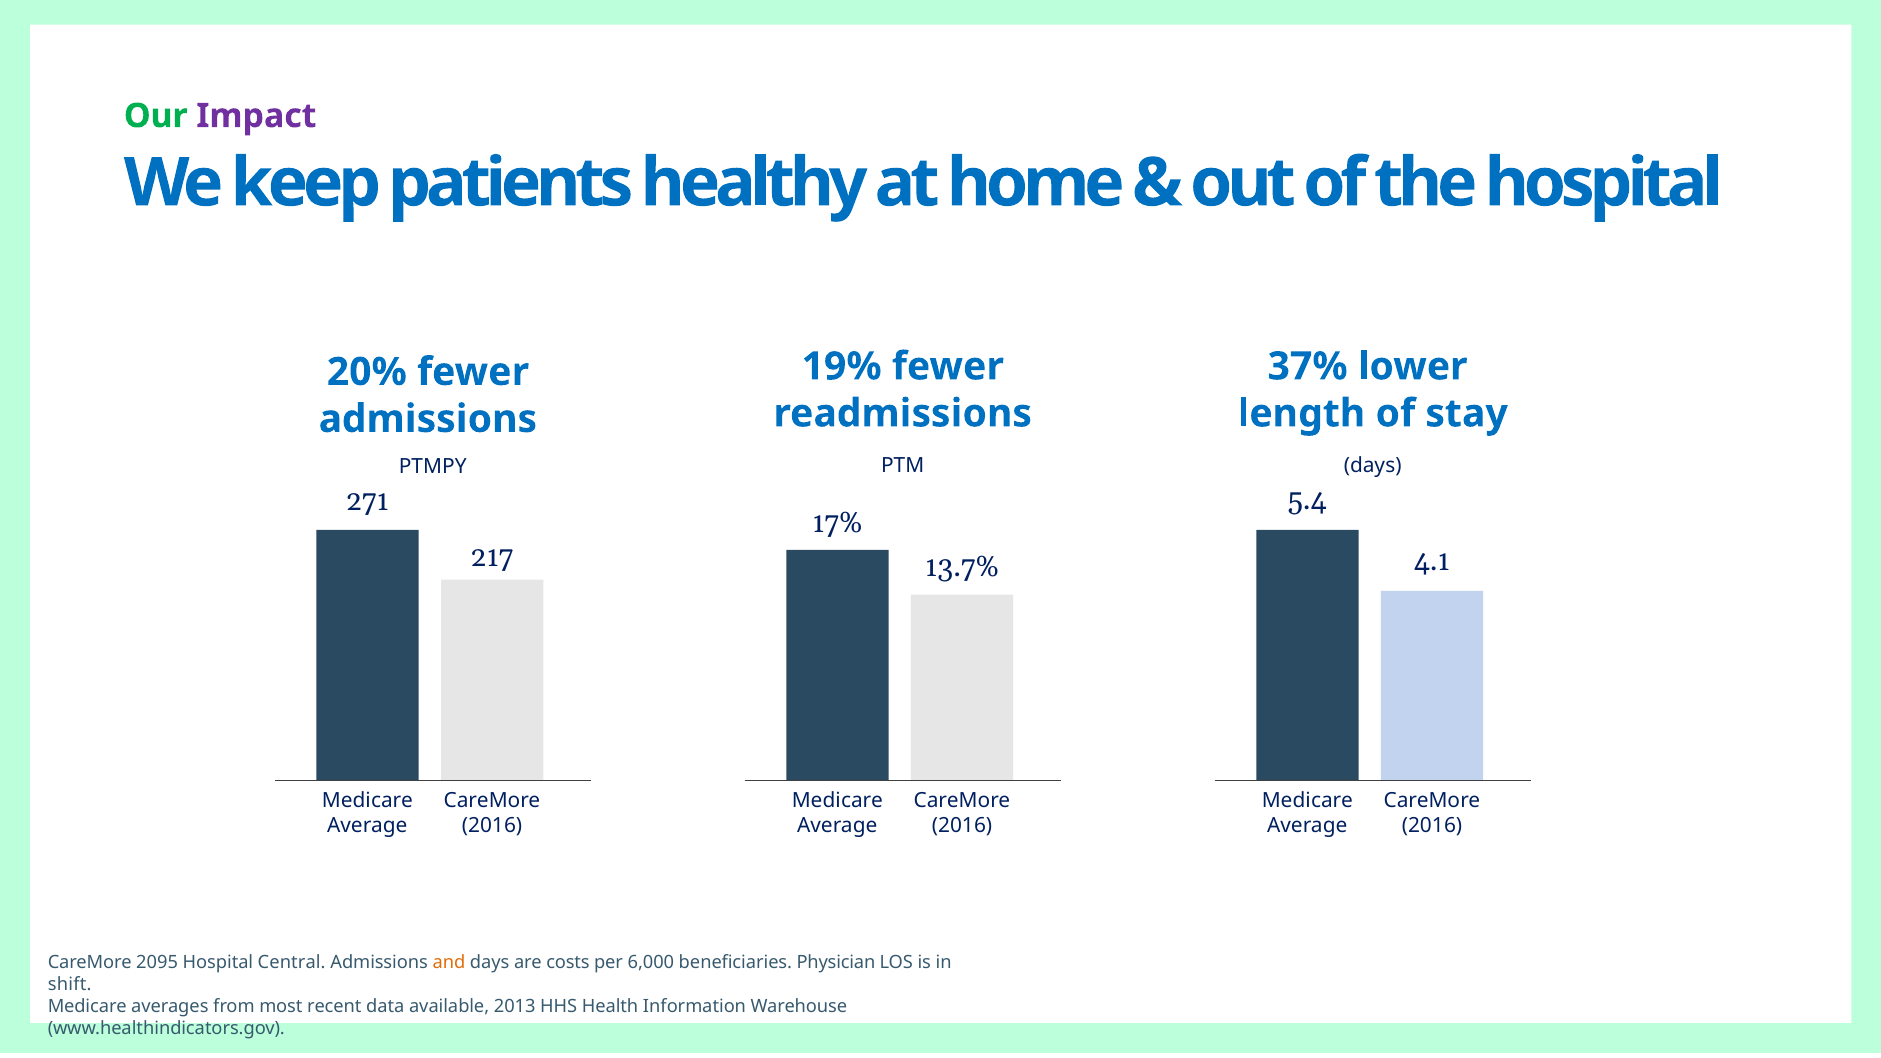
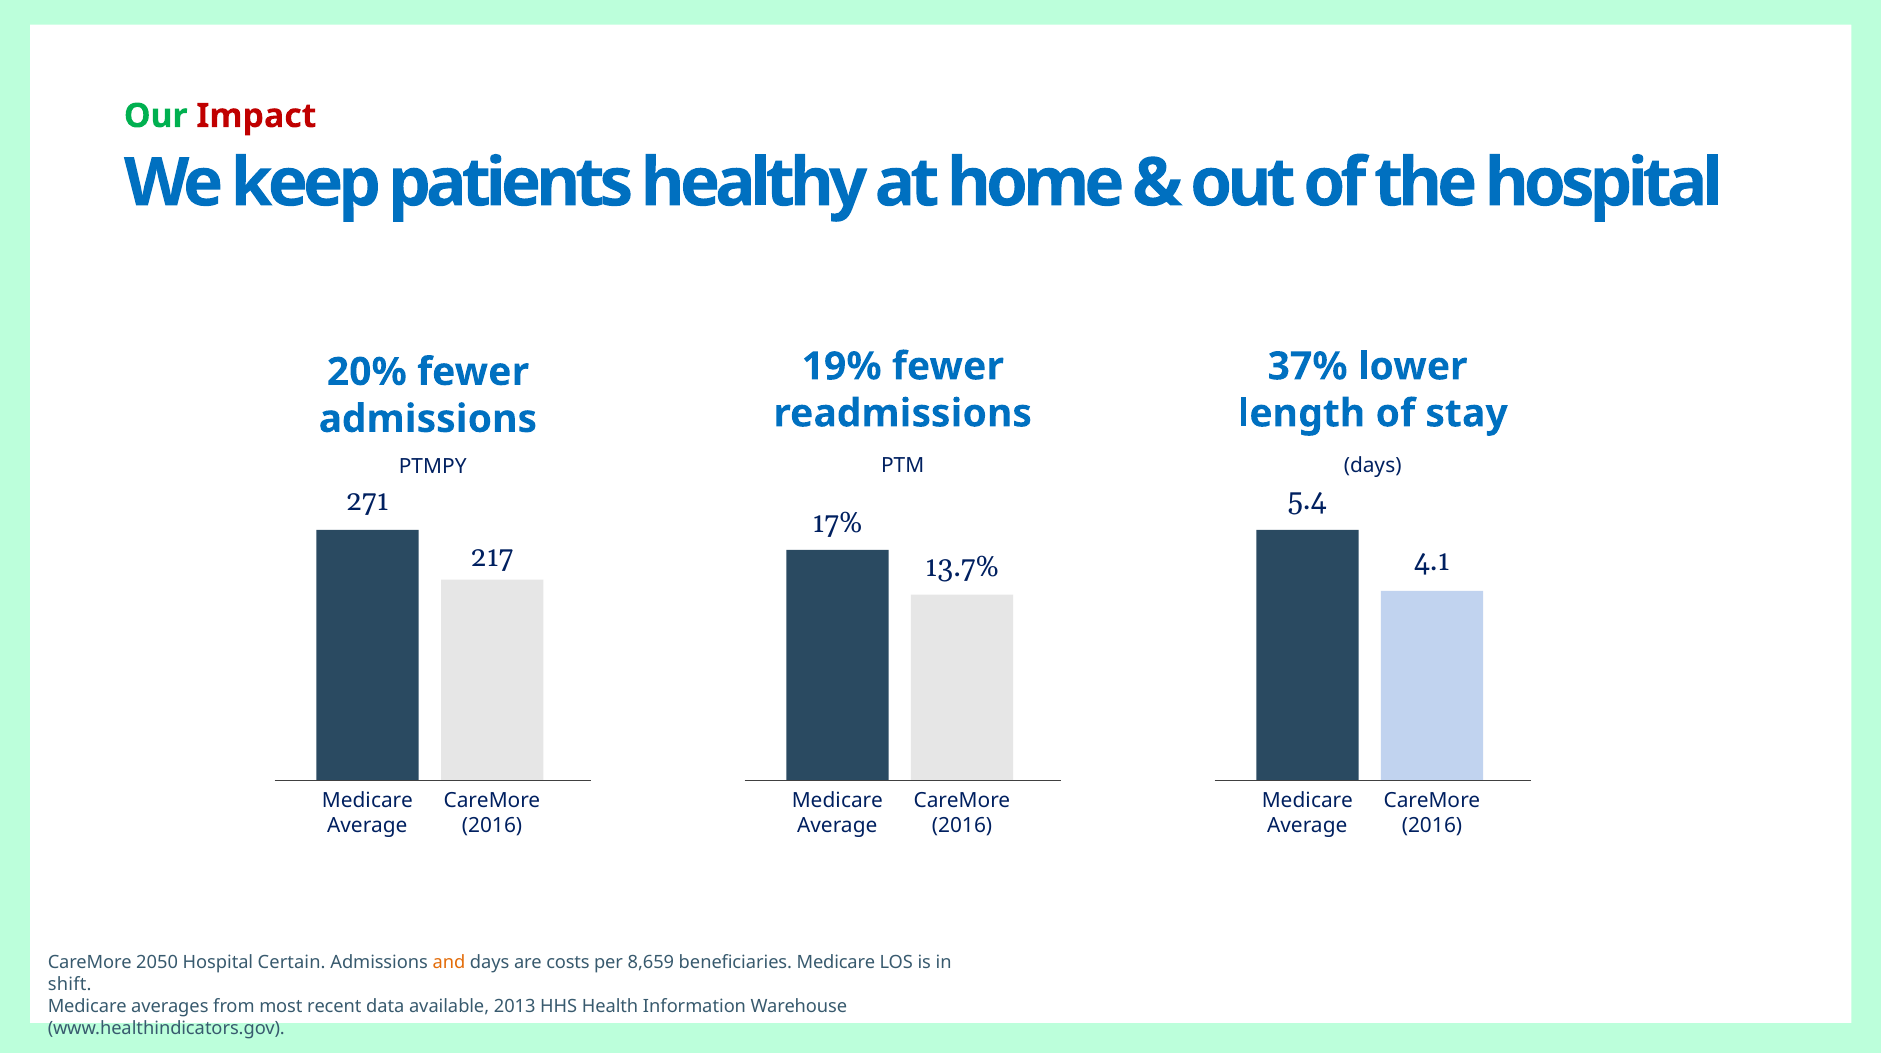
Impact colour: purple -> red (256, 116)
2095: 2095 -> 2050 (157, 963)
Central: Central -> Certain (292, 963)
6,000: 6,000 -> 8,659 (651, 963)
beneficiaries Physician: Physician -> Medicare (836, 963)
